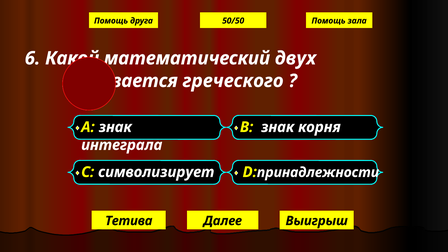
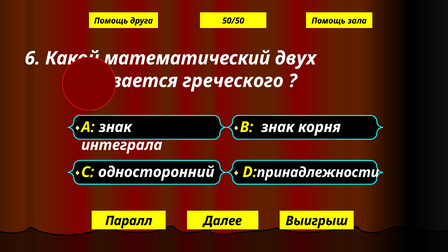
символизирует: символизирует -> односторонний (156, 172)
Тетива: Тетива -> Паралл (129, 221)
